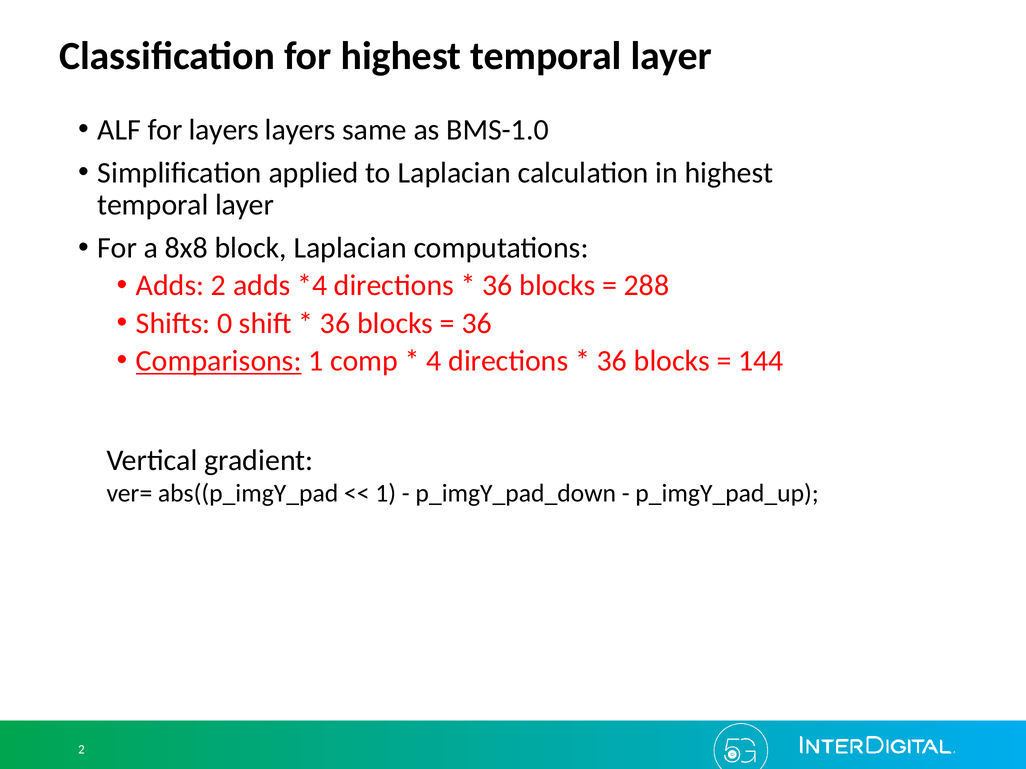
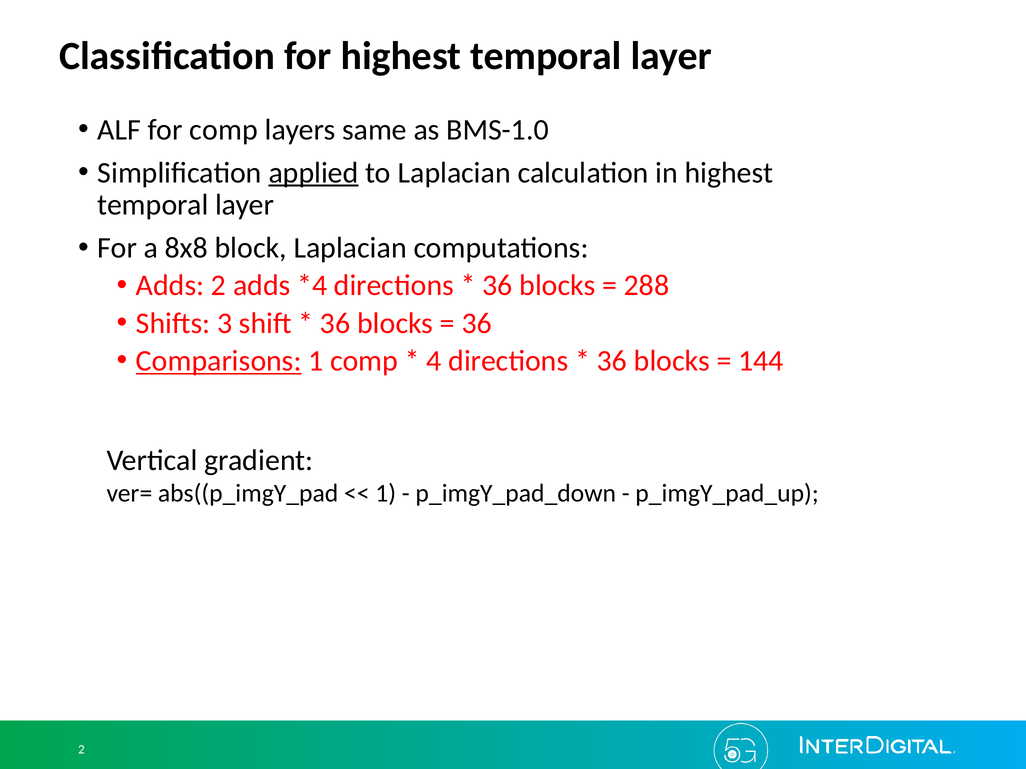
for layers: layers -> comp (224, 130)
applied underline: none -> present (314, 173)
0: 0 -> 3 (225, 323)
